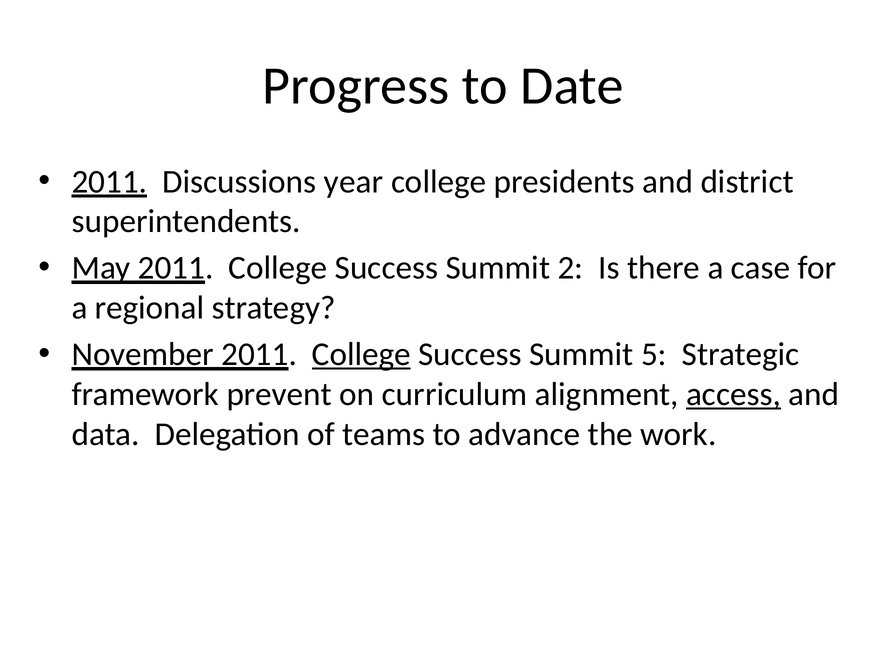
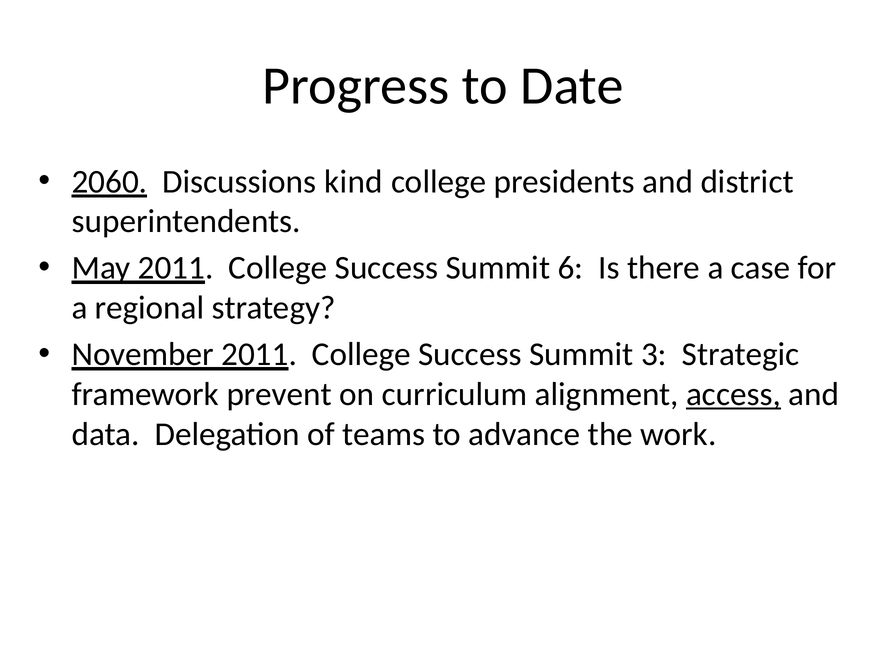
2011: 2011 -> 2060 (109, 182)
year: year -> kind (354, 182)
2: 2 -> 6 (570, 268)
College underline: present -> none (361, 355)
5: 5 -> 3 (654, 355)
